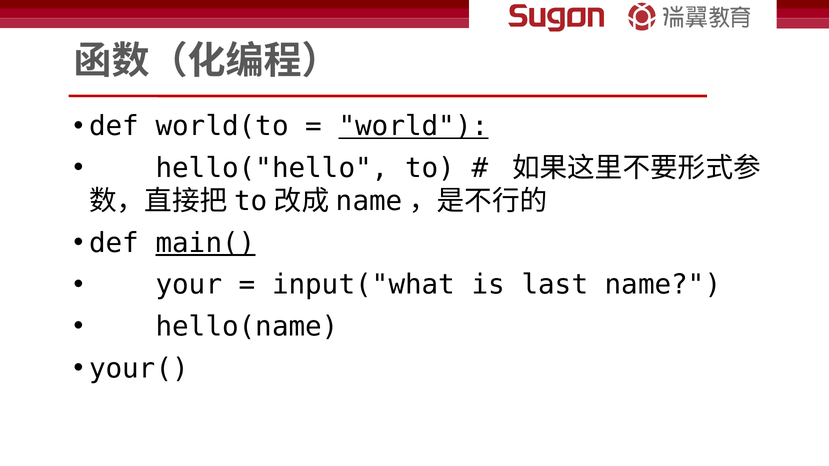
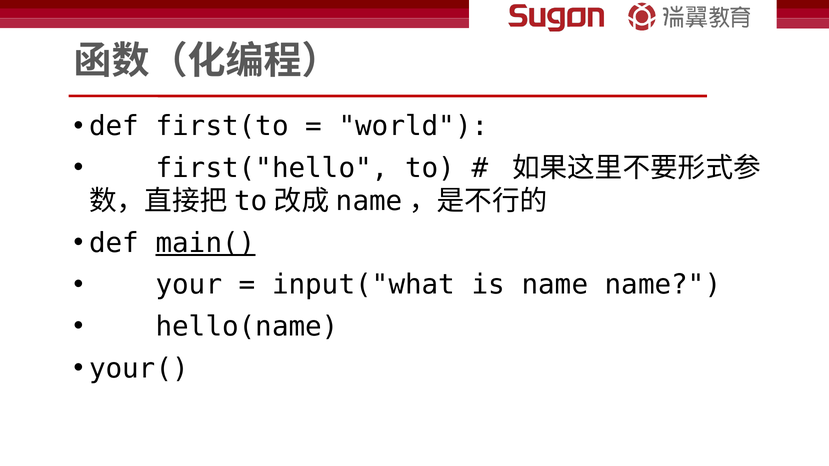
world(to: world(to -> first(to (222, 126)
world underline: present -> none (414, 126)
hello("hello: hello("hello -> first("hello (272, 168)
is last: last -> name (555, 285)
